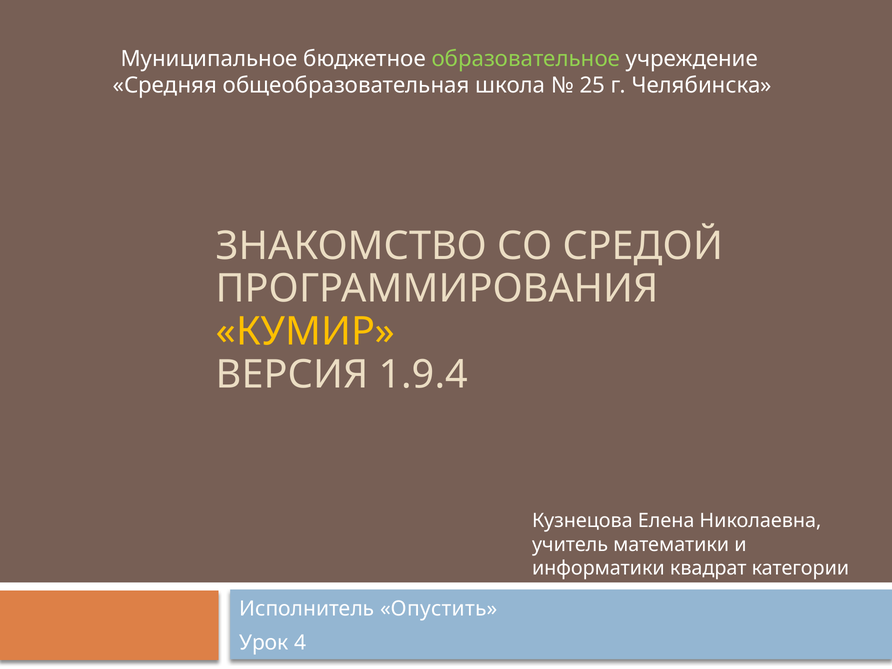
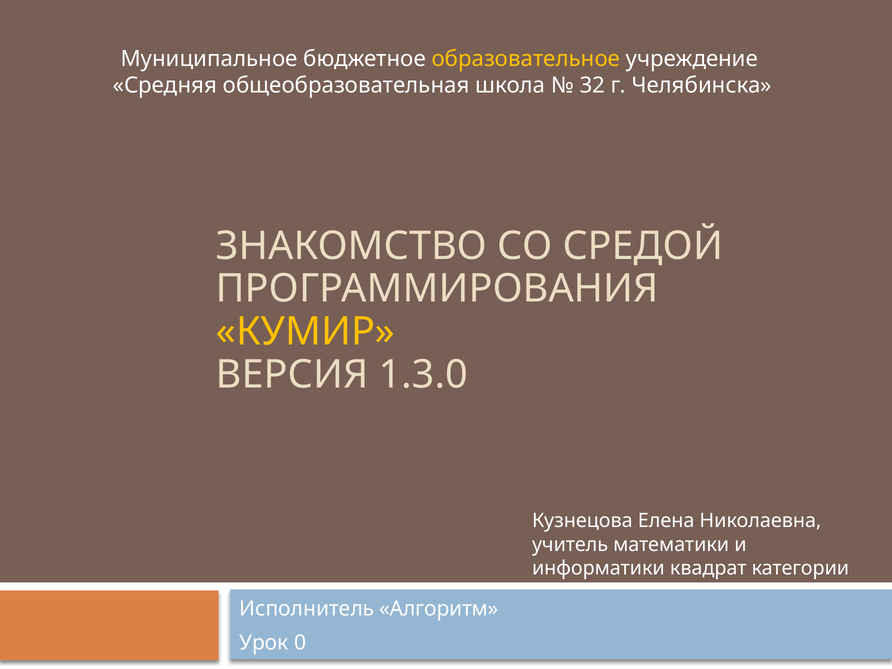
образовательное colour: light green -> yellow (526, 59)
25: 25 -> 32 (592, 86)
1.9.4: 1.9.4 -> 1.3.0 (423, 375)
Опустить: Опустить -> Алгоритм (439, 609)
4: 4 -> 0 (300, 643)
